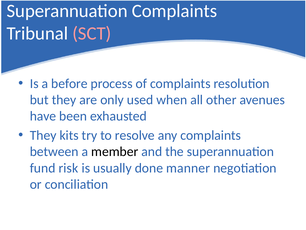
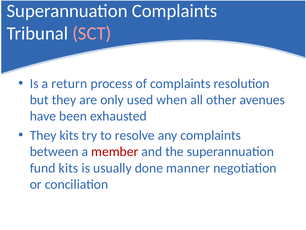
before: before -> return (69, 83)
member colour: black -> red (115, 151)
fund risk: risk -> kits (68, 168)
